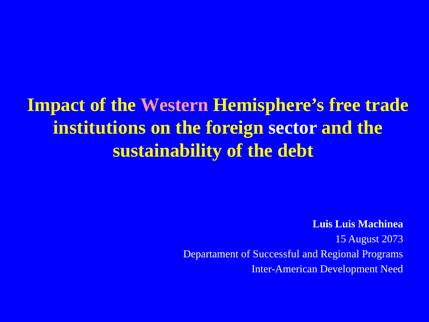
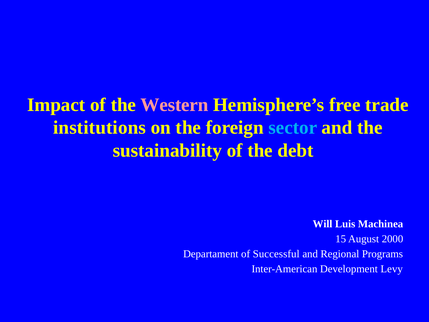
sector colour: white -> light blue (293, 128)
Luis: Luis -> Will (323, 224)
2073: 2073 -> 2000 (392, 239)
Need: Need -> Levy (392, 269)
